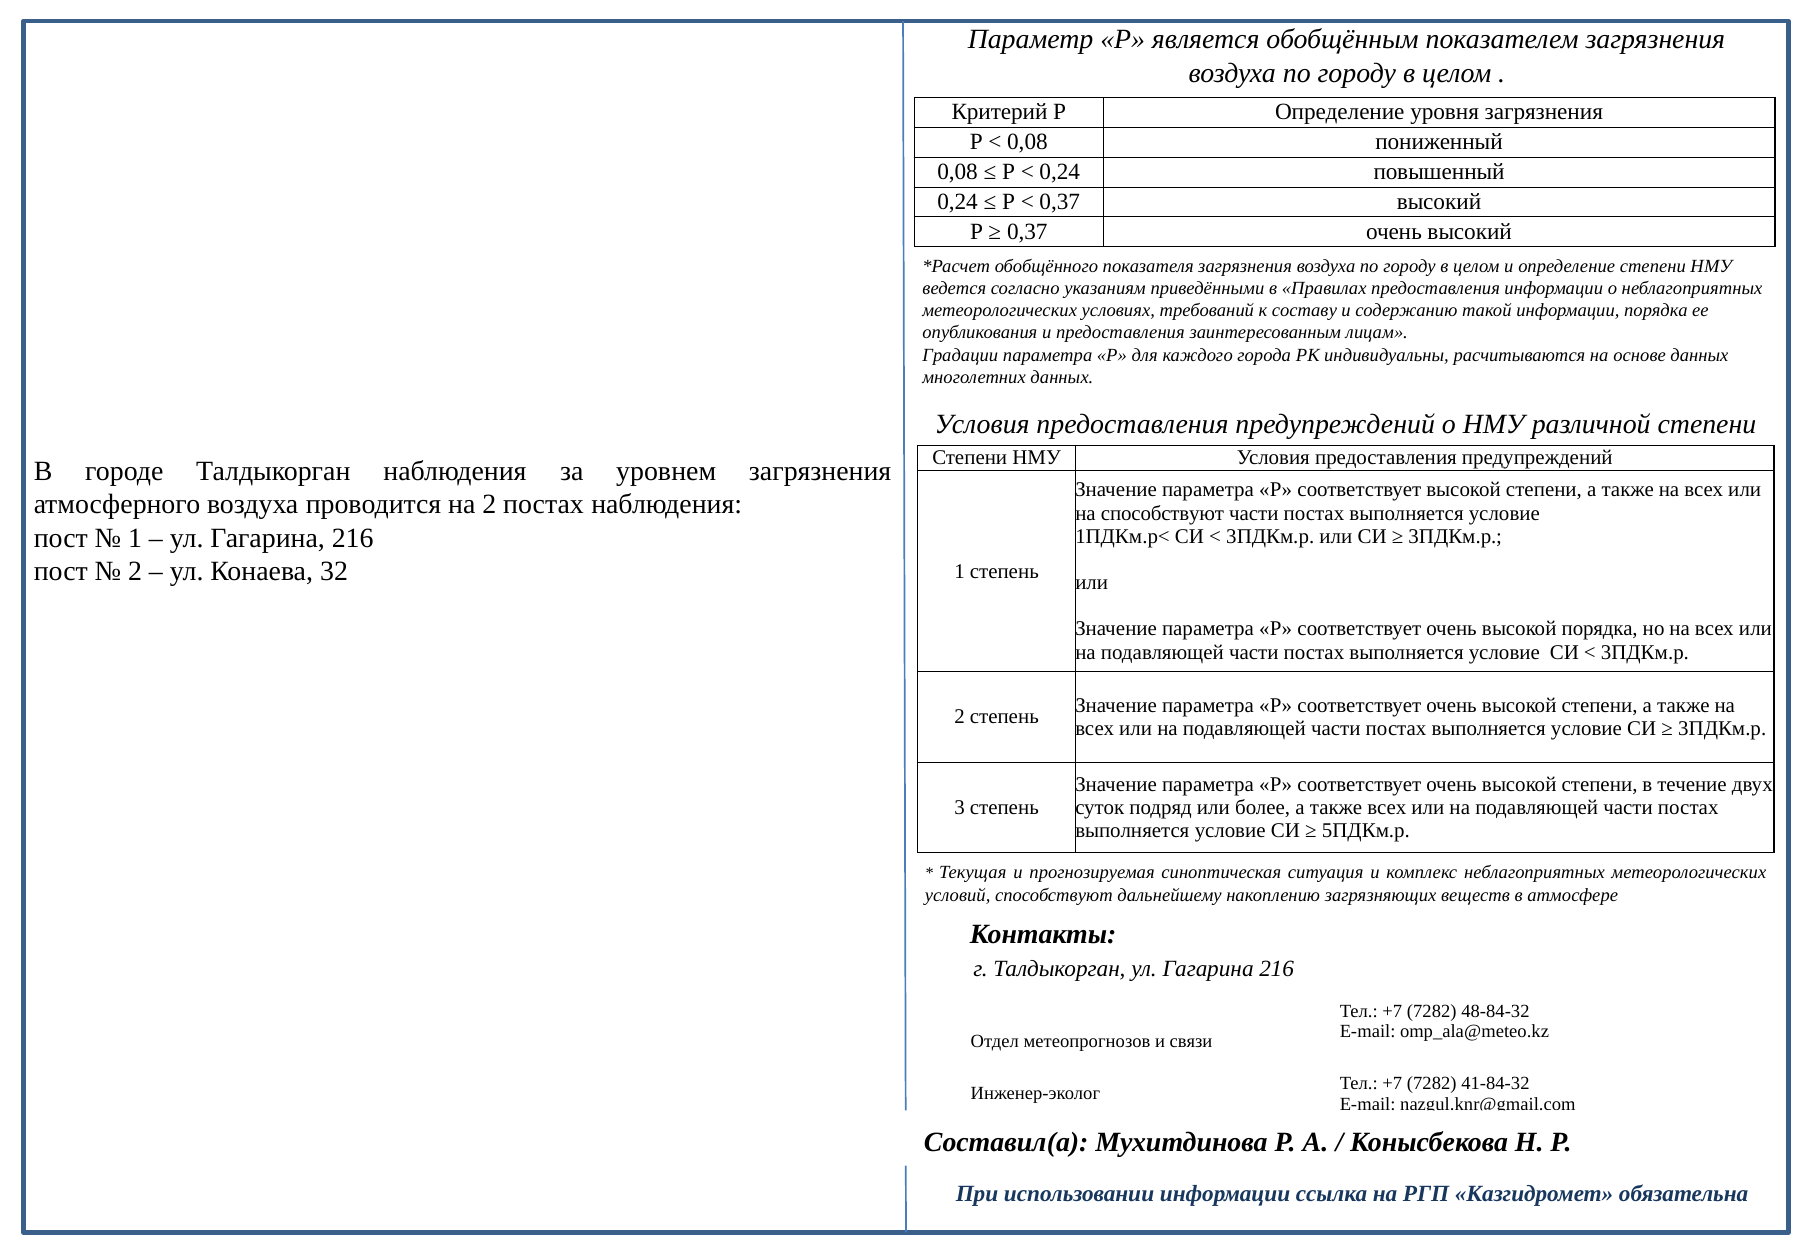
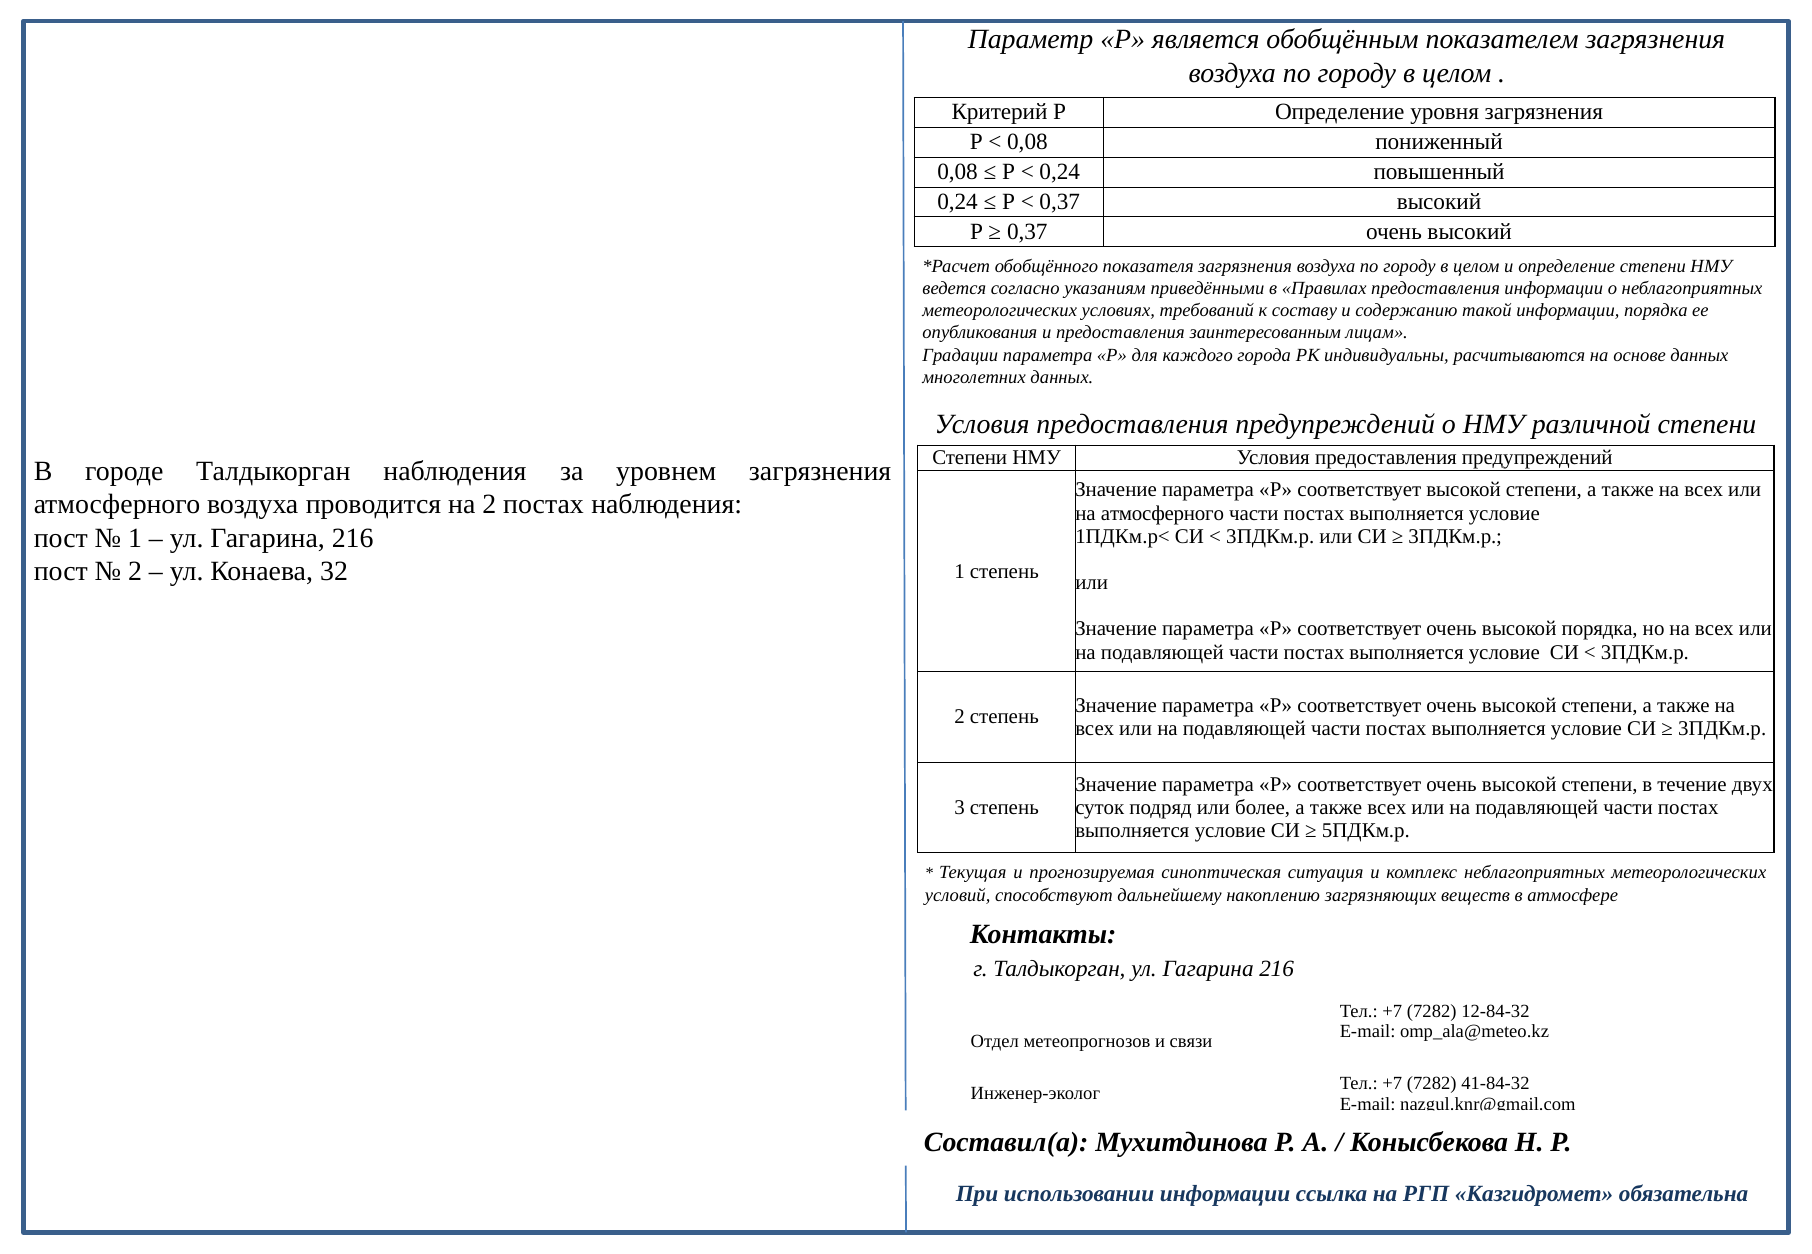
на способствуют: способствуют -> атмосферного (1162, 513)
48-84-32: 48-84-32 -> 12-84-32 (1495, 1011)
